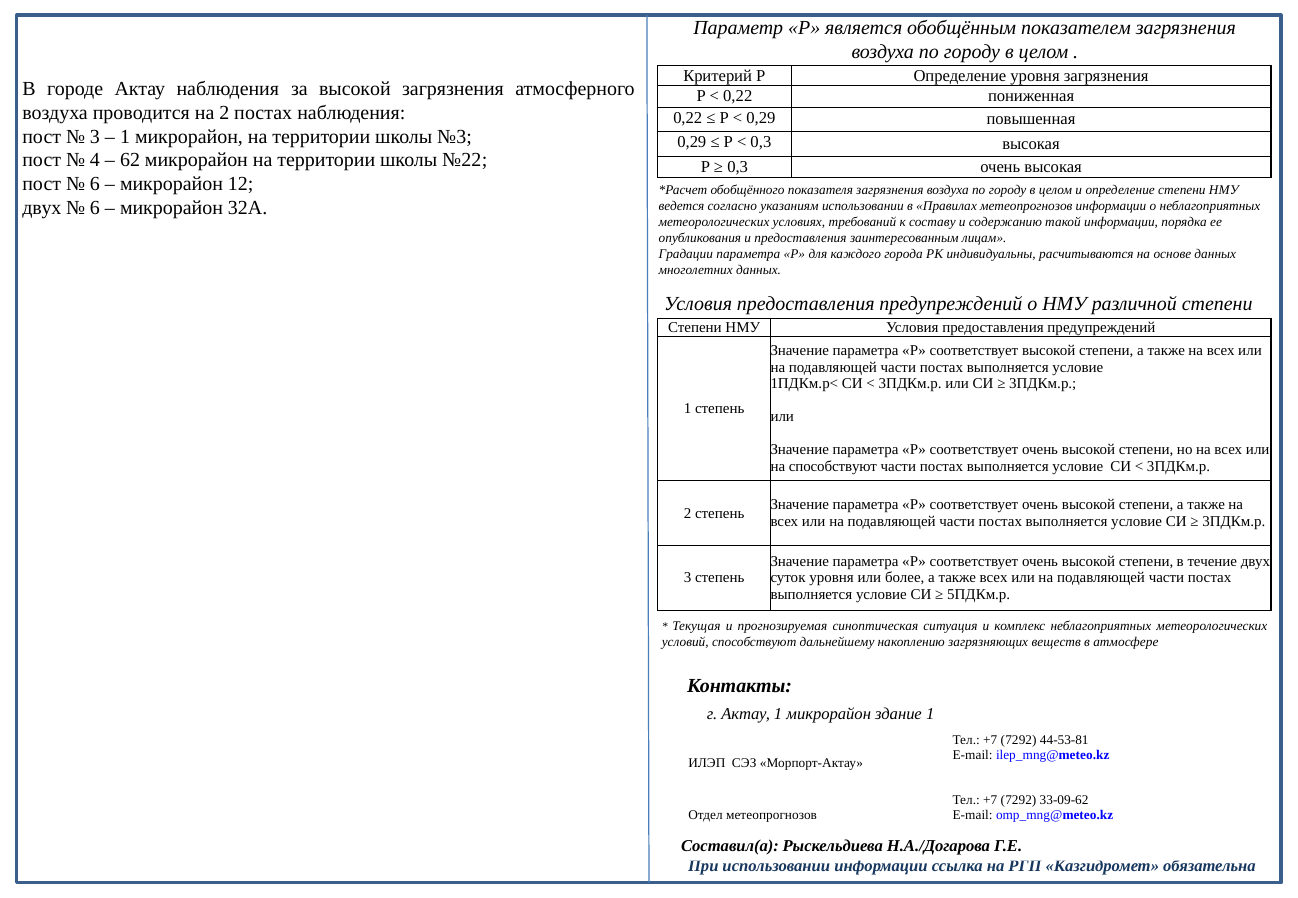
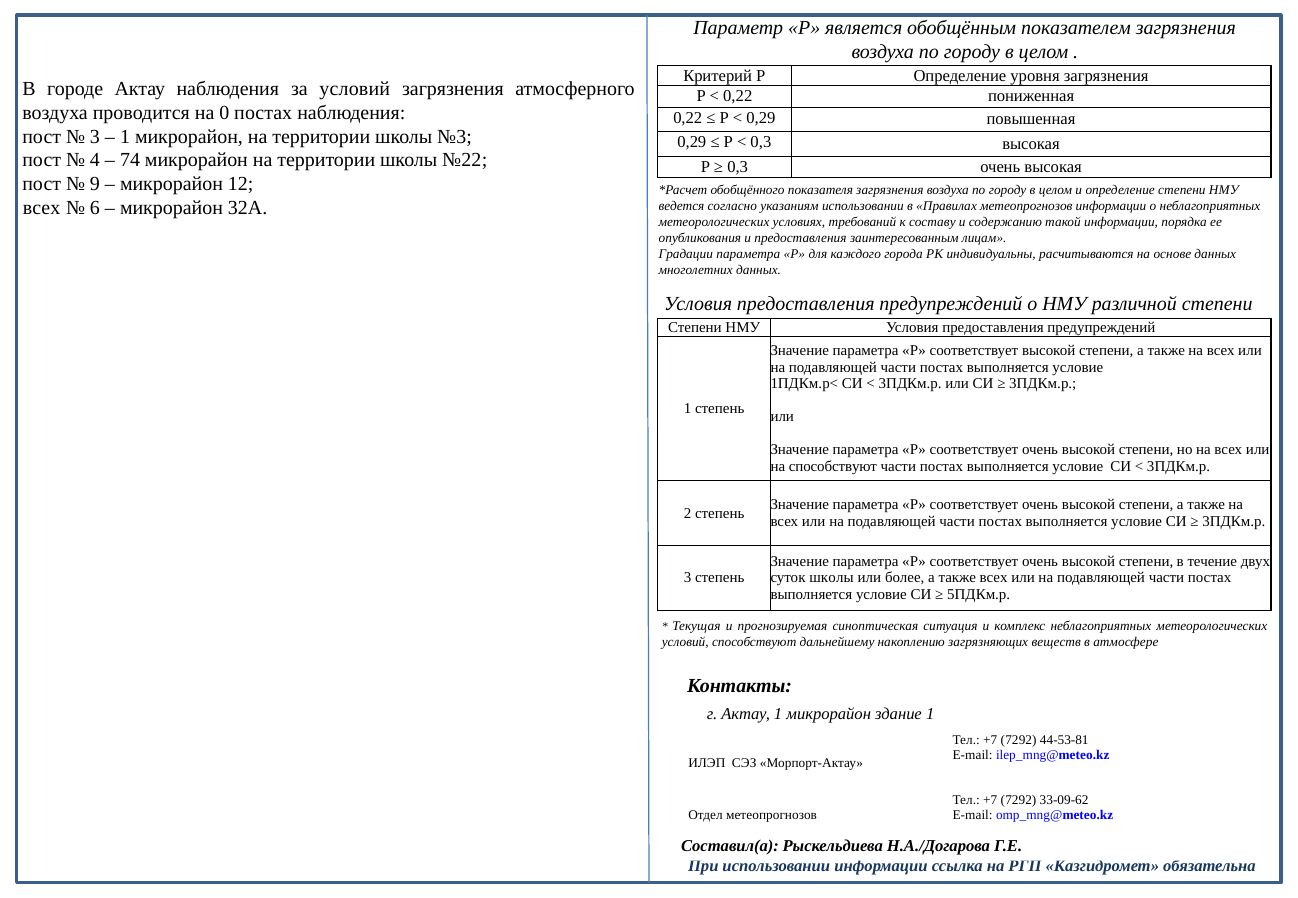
за высокой: высокой -> условий (355, 89)
на 2: 2 -> 0 (224, 113)
62: 62 -> 74 (130, 160)
6: 6 -> 9 (95, 184)
двух: двух -> всех (42, 208)
суток уровня: уровня -> школы (831, 578)
